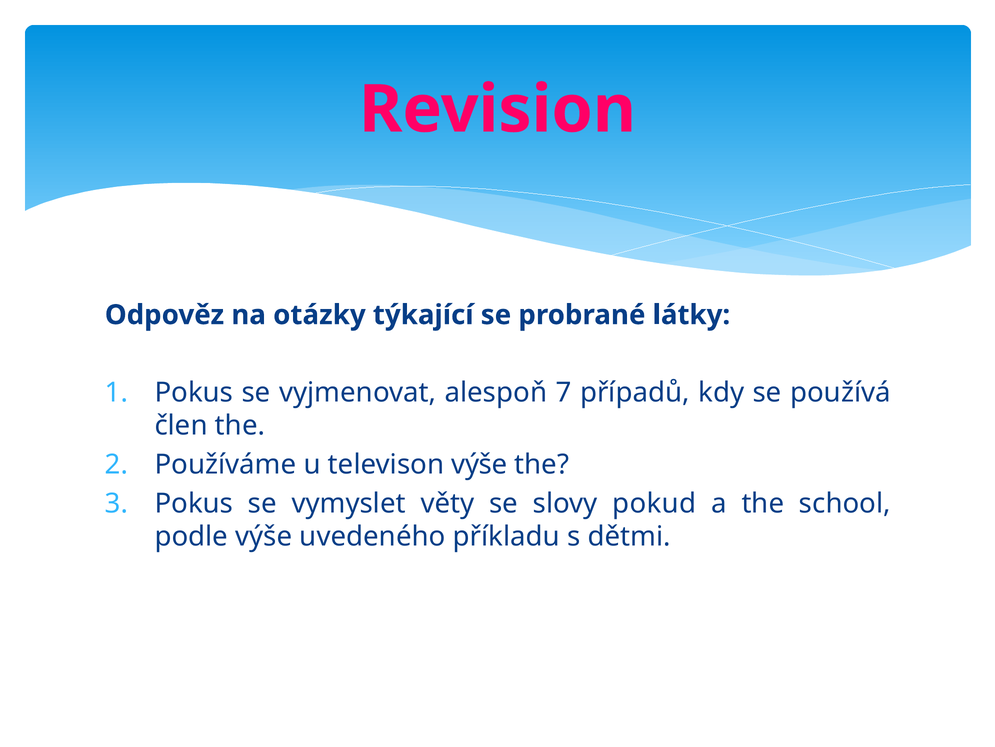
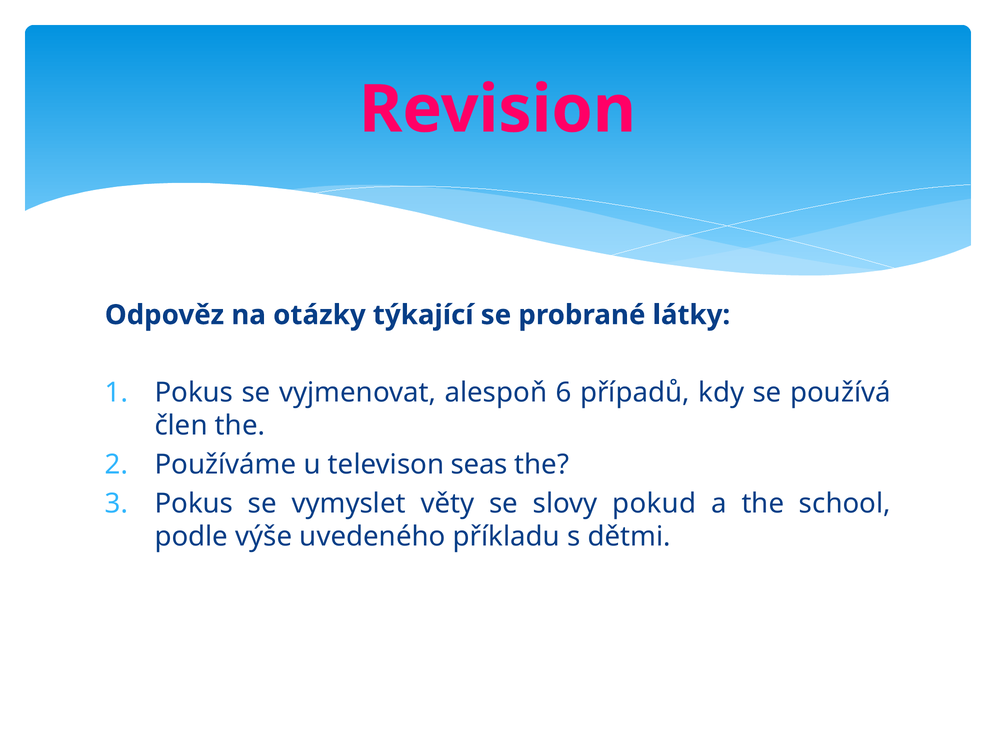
7: 7 -> 6 (564, 392)
televison výše: výše -> seas (479, 464)
